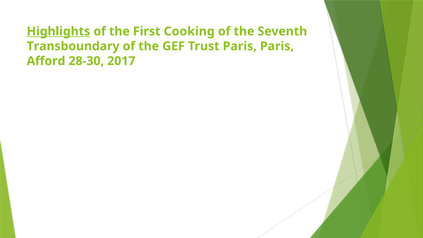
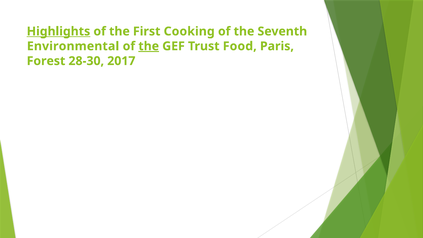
Transboundary: Transboundary -> Environmental (73, 46)
the underline: none -> present (149, 46)
Trust Paris: Paris -> Food (240, 46)
Afford: Afford -> Forest (46, 61)
